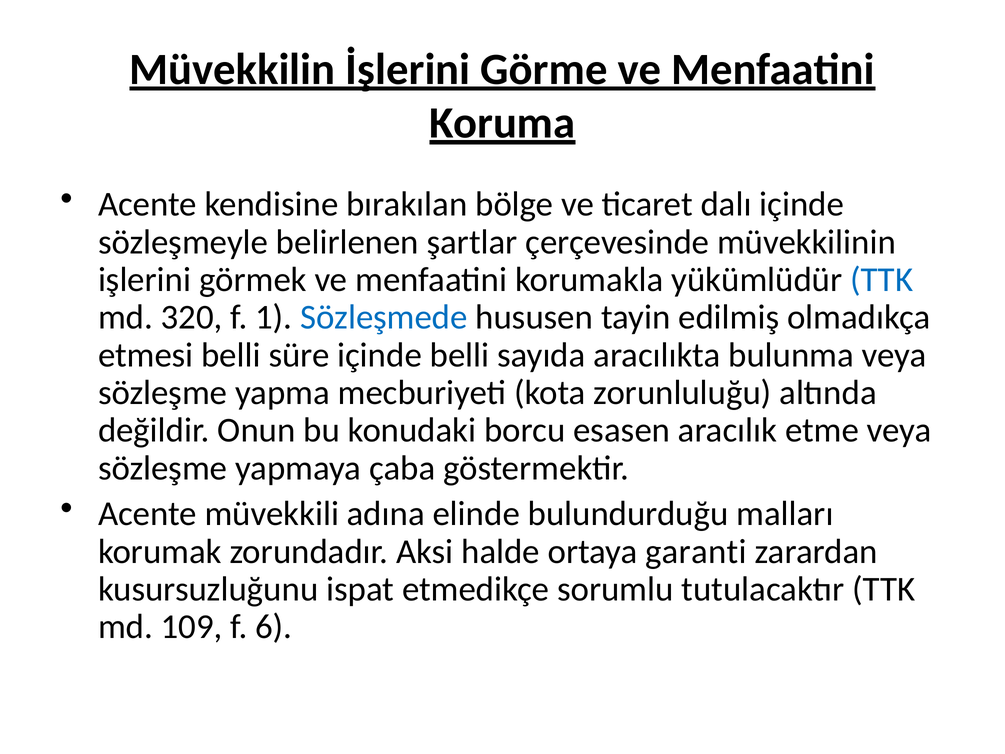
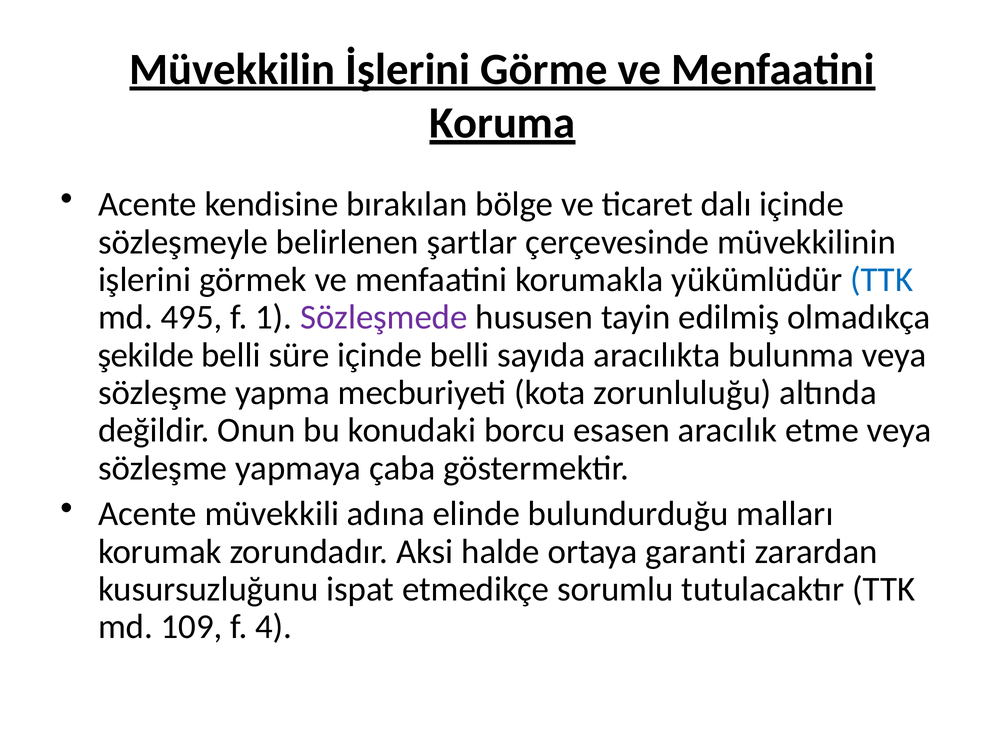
320: 320 -> 495 (192, 317)
Sözleşmede colour: blue -> purple (384, 317)
etmesi: etmesi -> şekilde (146, 355)
6: 6 -> 4 (274, 627)
